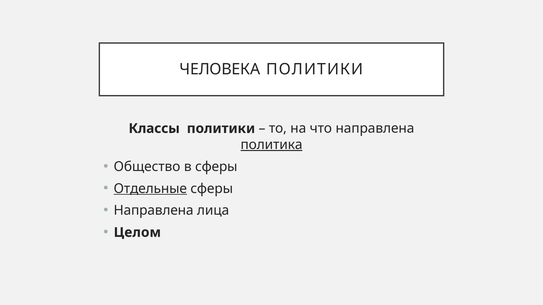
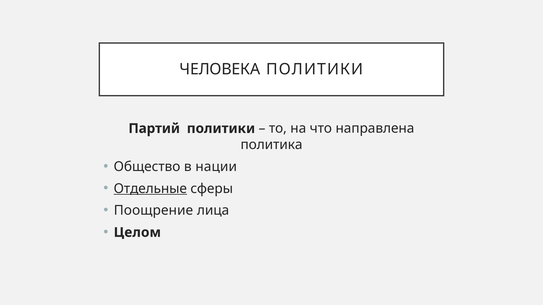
Классы: Классы -> Партий (154, 129)
политика underline: present -> none (272, 145)
в сферы: сферы -> нации (216, 167)
Направлена: Направлена -> Поощрение (153, 211)
